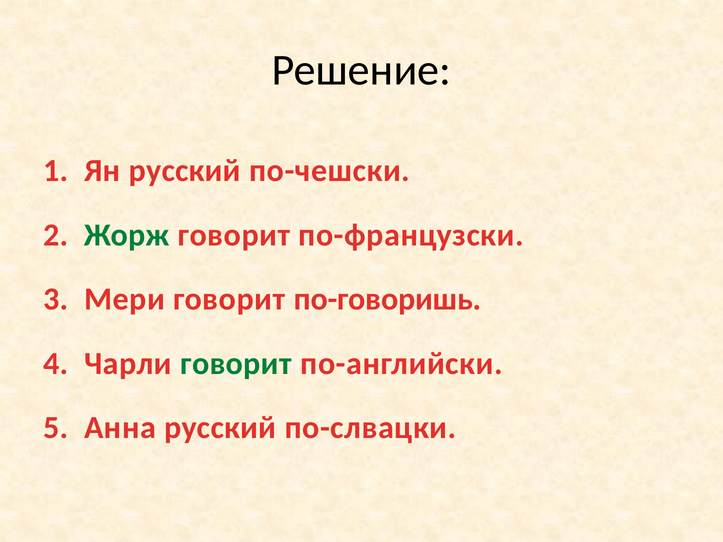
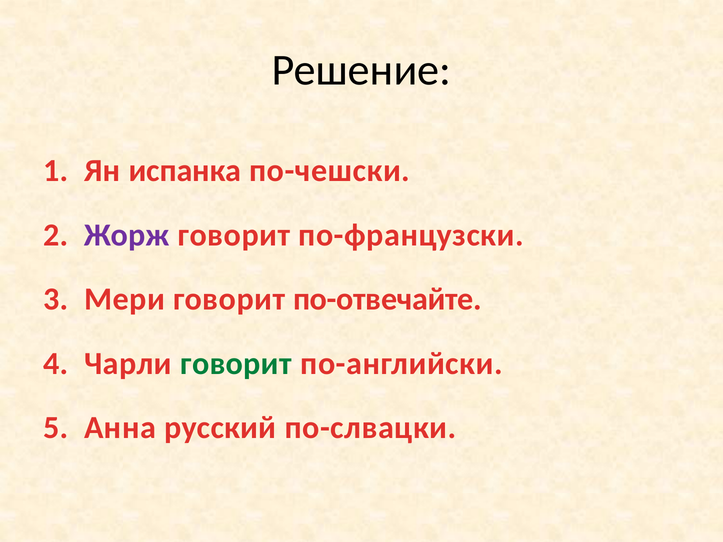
Ян русский: русский -> испанка (185, 171)
Жорж colour: green -> purple (127, 235)
по-говоришь: по-говоришь -> по-отвечайте (387, 299)
